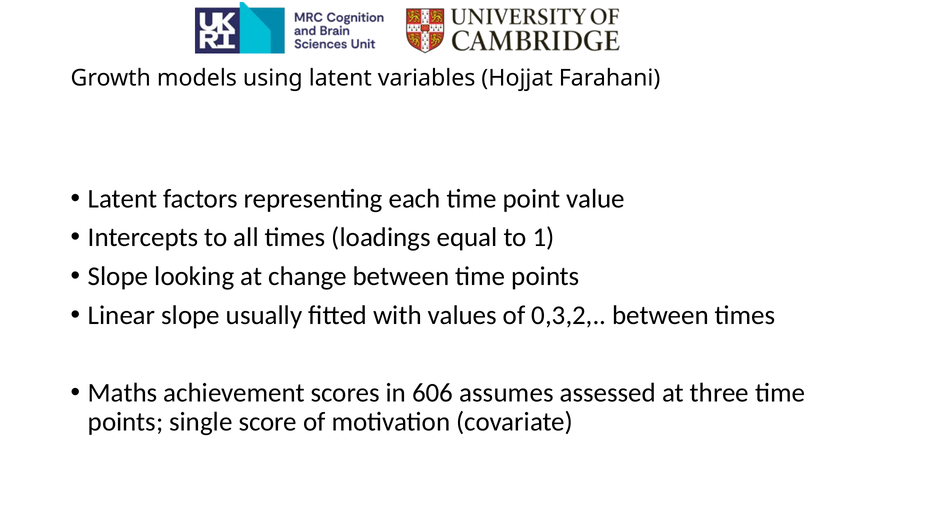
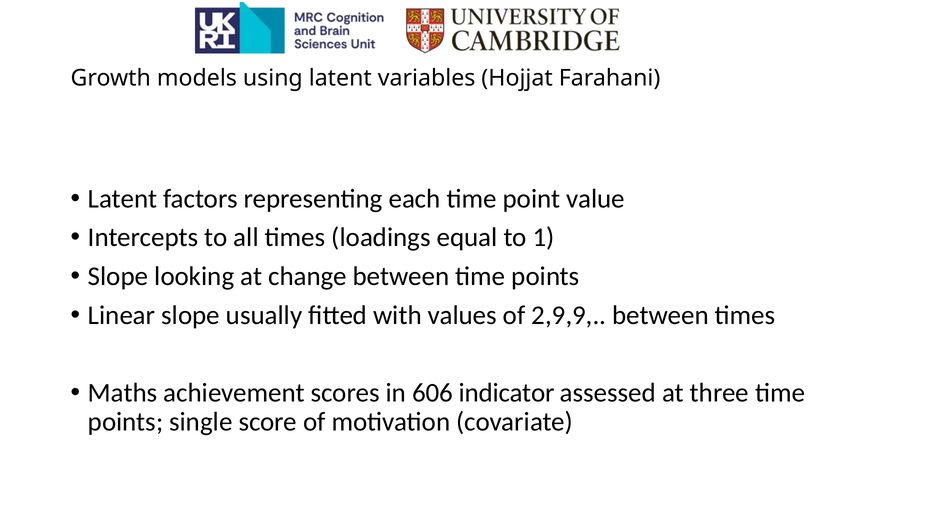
0,3,2: 0,3,2 -> 2,9,9 (569, 315)
assumes: assumes -> indicator (507, 393)
